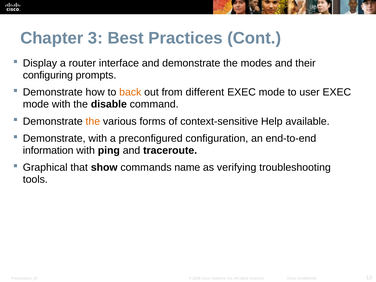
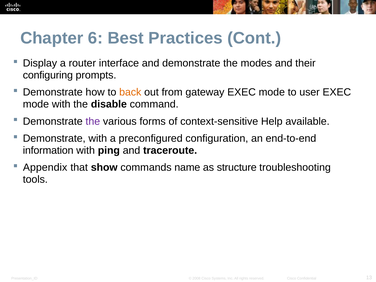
3: 3 -> 6 (95, 38)
different: different -> gateway (205, 92)
the colour: orange -> purple (93, 121)
Graphical: Graphical -> Appendix (45, 168)
verifying: verifying -> structure (237, 168)
